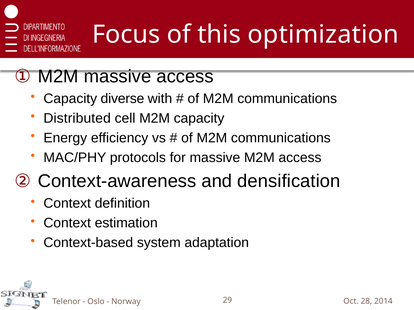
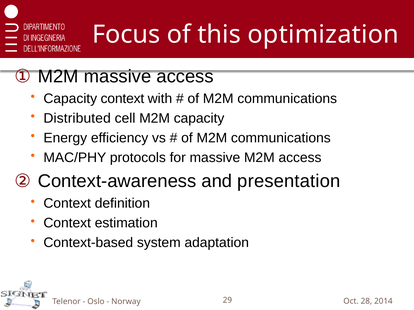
Capacity diverse: diverse -> context (122, 99)
densification: densification -> presentation (289, 182)
